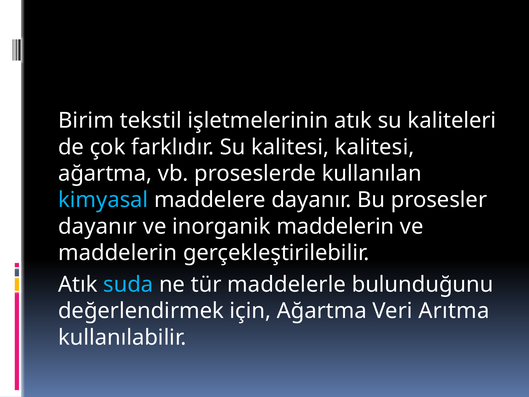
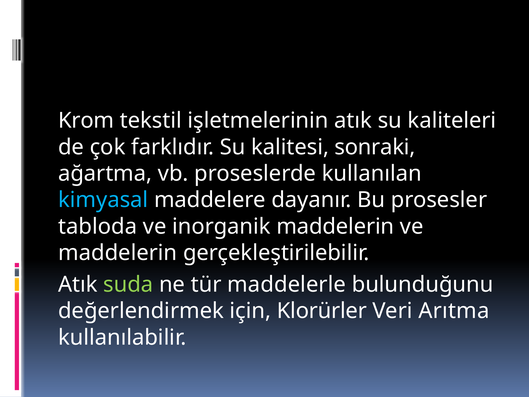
Birim: Birim -> Krom (86, 121)
kalitesi kalitesi: kalitesi -> sonraki (375, 147)
dayanır: dayanır -> tabloda (98, 226)
suda colour: light blue -> light green (128, 284)
için Ağartma: Ağartma -> Klorürler (322, 311)
